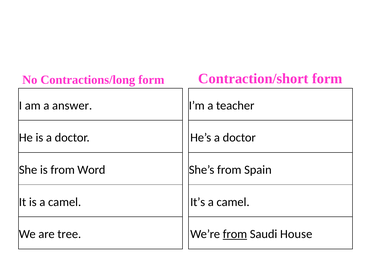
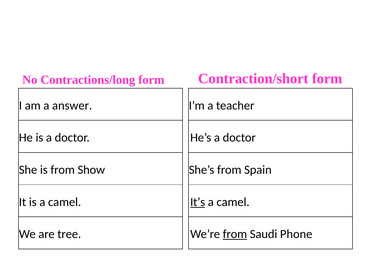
Word: Word -> Show (91, 170)
It’s underline: none -> present (198, 202)
House: House -> Phone (296, 234)
